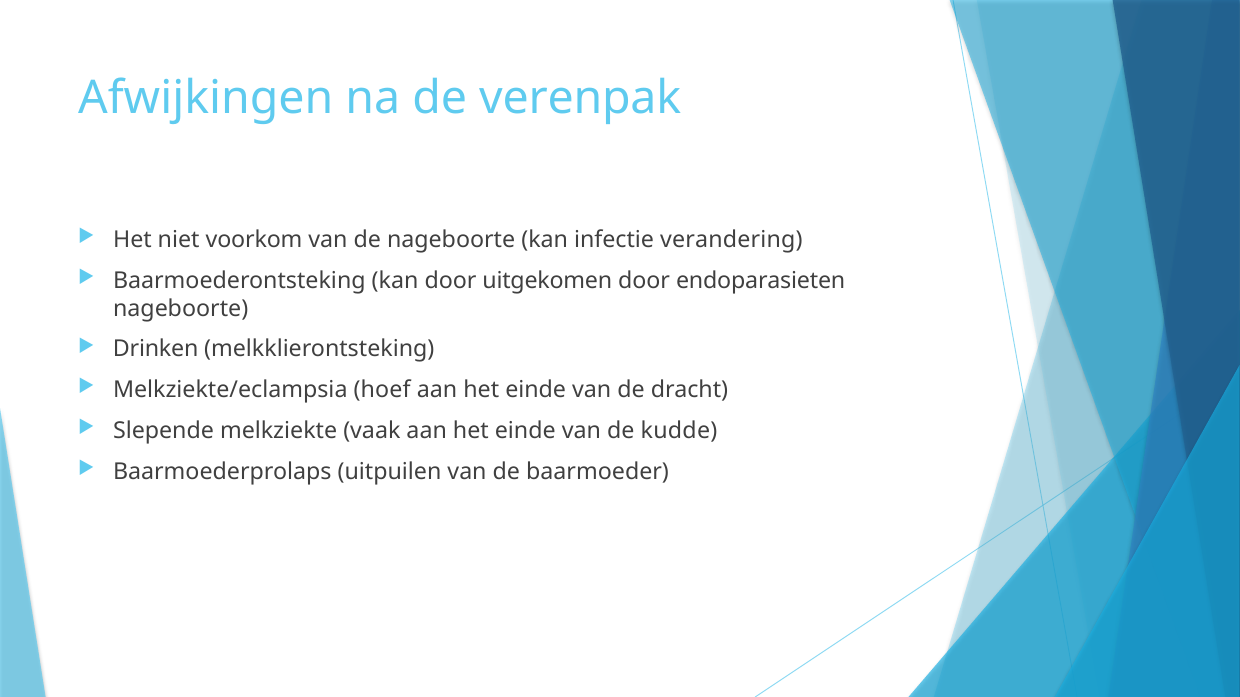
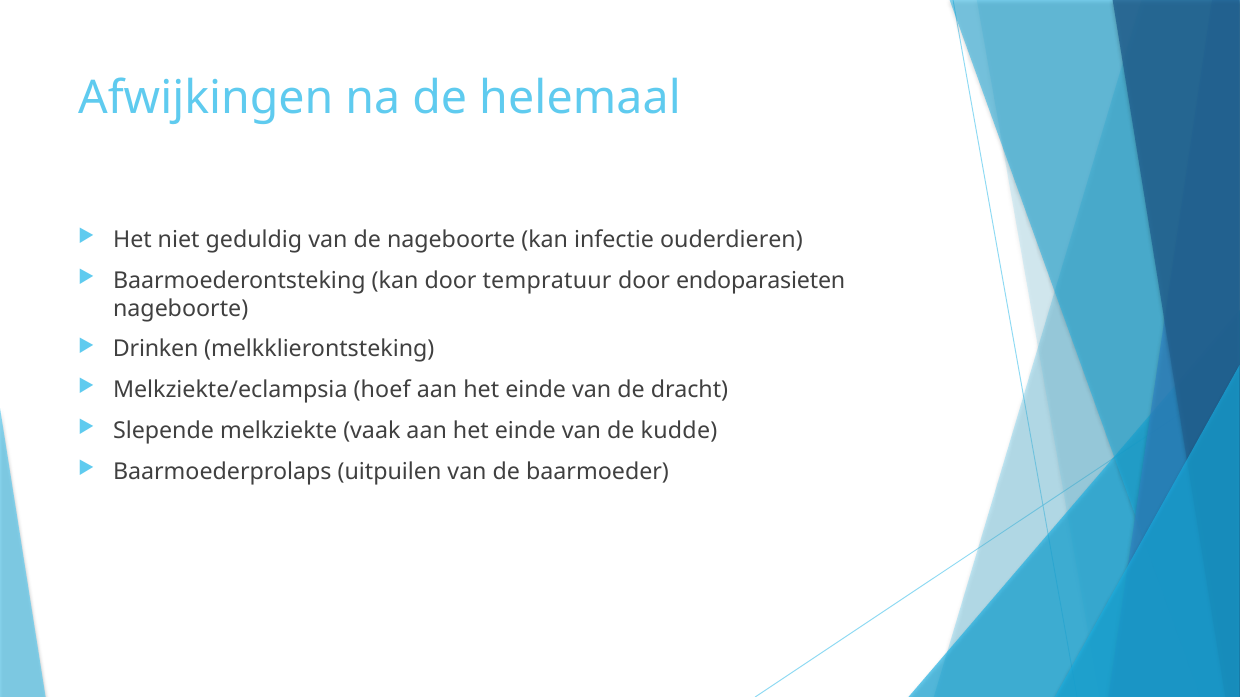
verenpak: verenpak -> helemaal (580, 98)
voorkom: voorkom -> geduldig (254, 240)
verandering: verandering -> ouderdieren (731, 240)
uitgekomen: uitgekomen -> tempratuur (547, 281)
